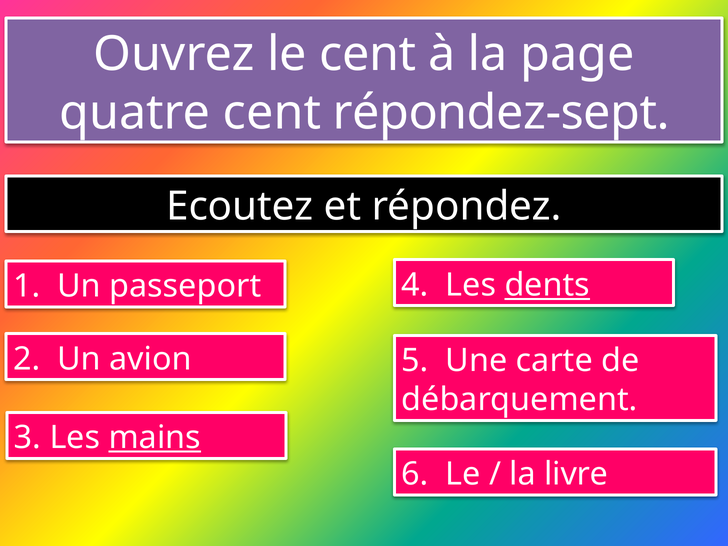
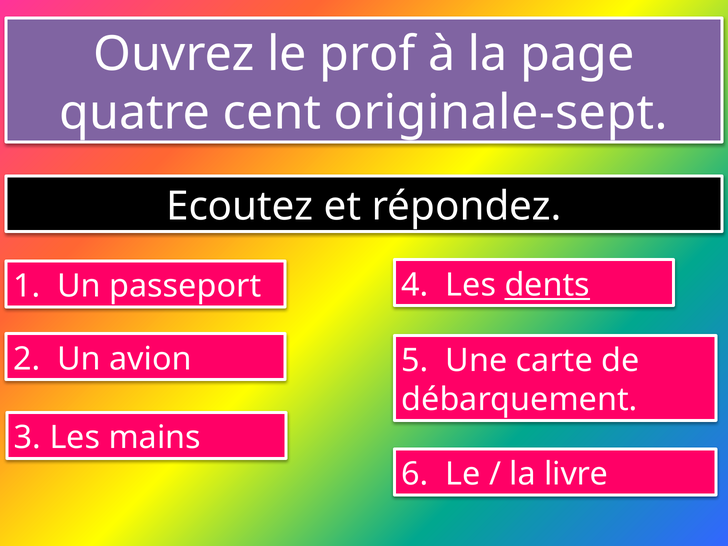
le cent: cent -> prof (367, 54)
répondez-sept: répondez-sept -> originale-sept (501, 113)
mains underline: present -> none (155, 438)
